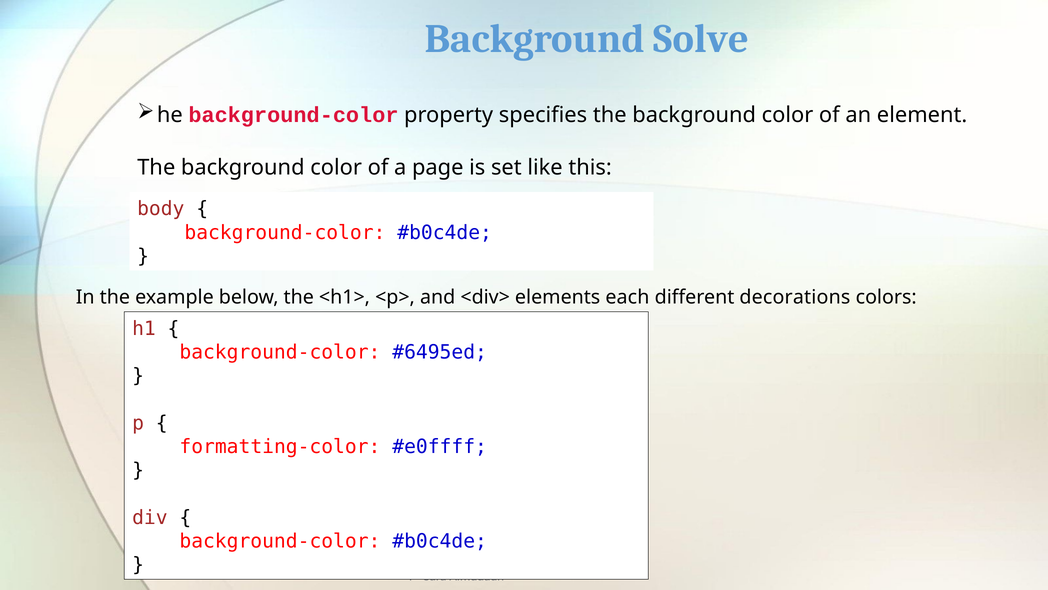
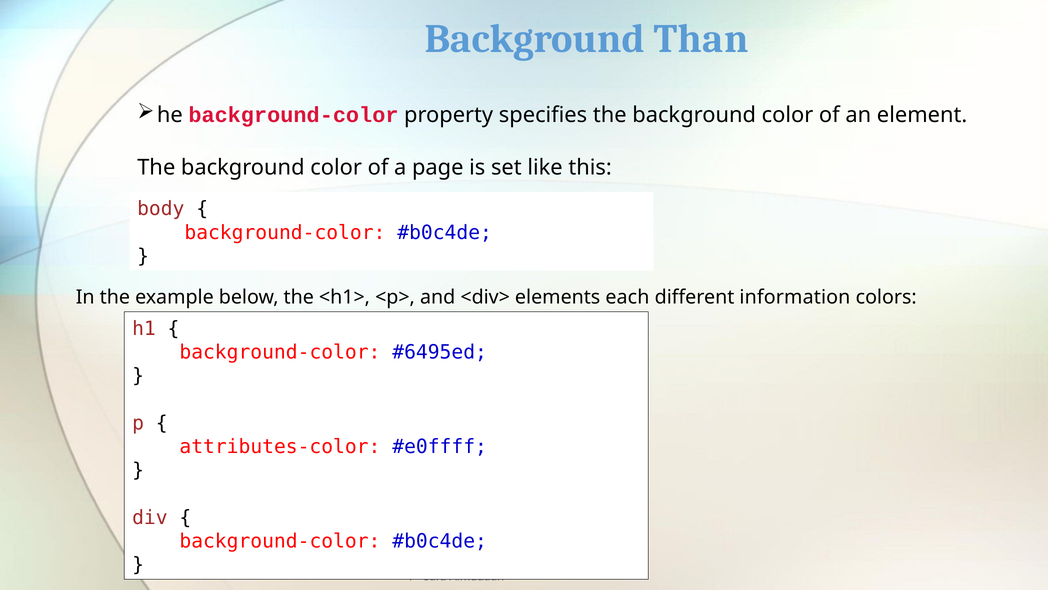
Solve: Solve -> Than (701, 39)
decorations: decorations -> information (795, 297)
formatting-color: formatting-color -> attributes-color (280, 446)
